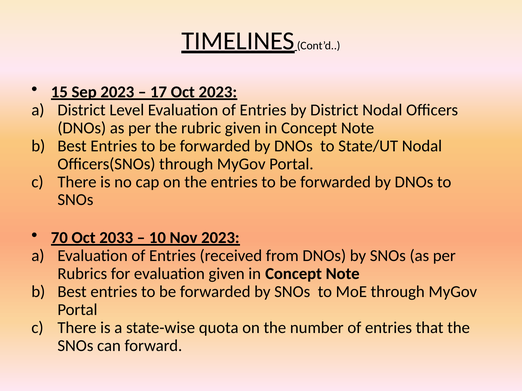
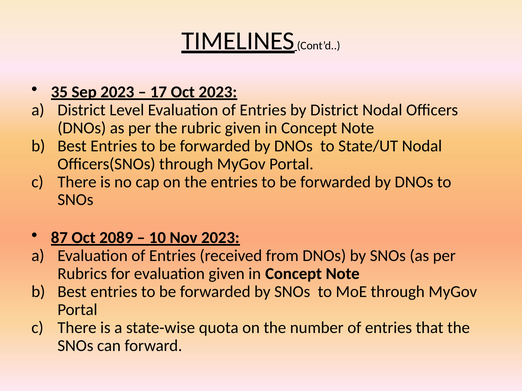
15: 15 -> 35 (59, 92)
70: 70 -> 87 (59, 238)
2033: 2033 -> 2089 (116, 238)
